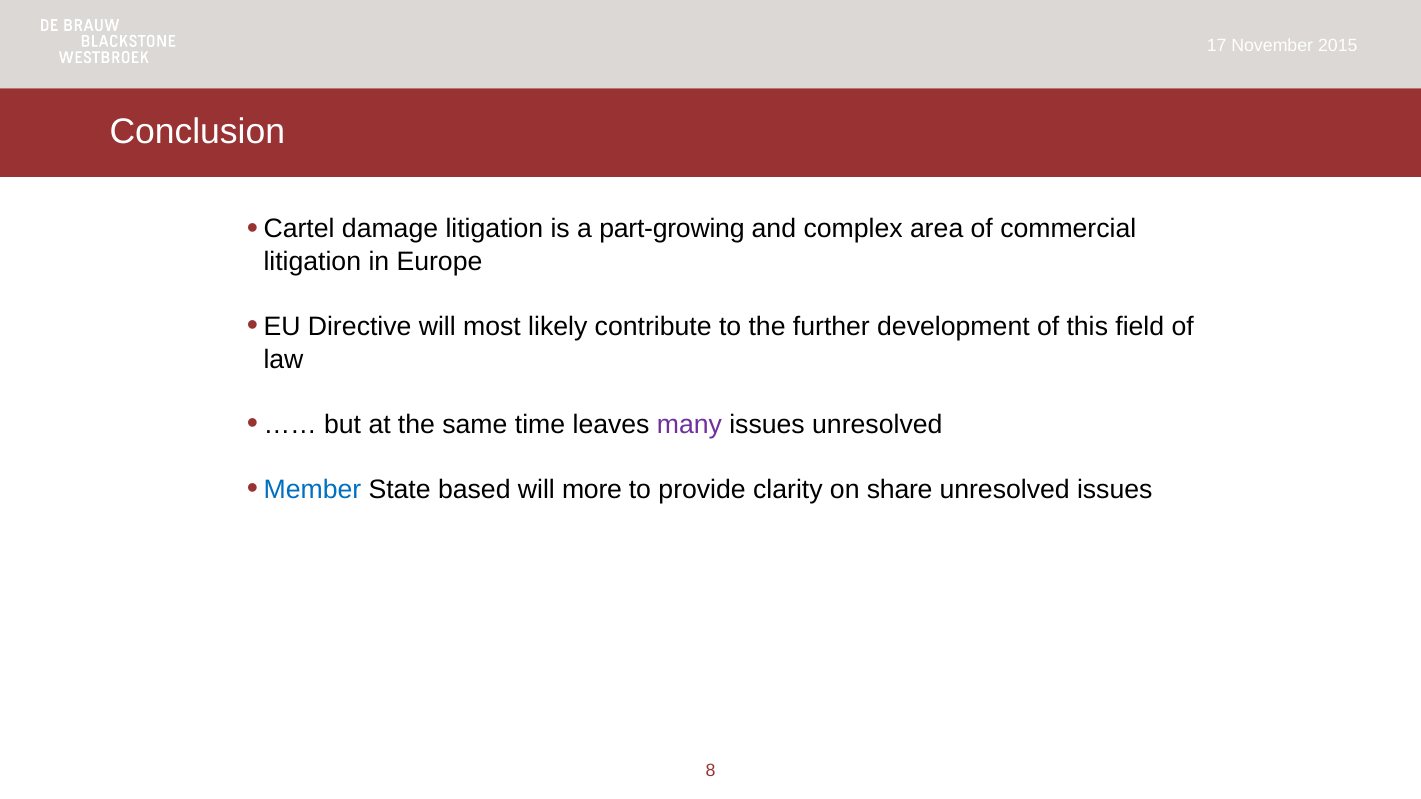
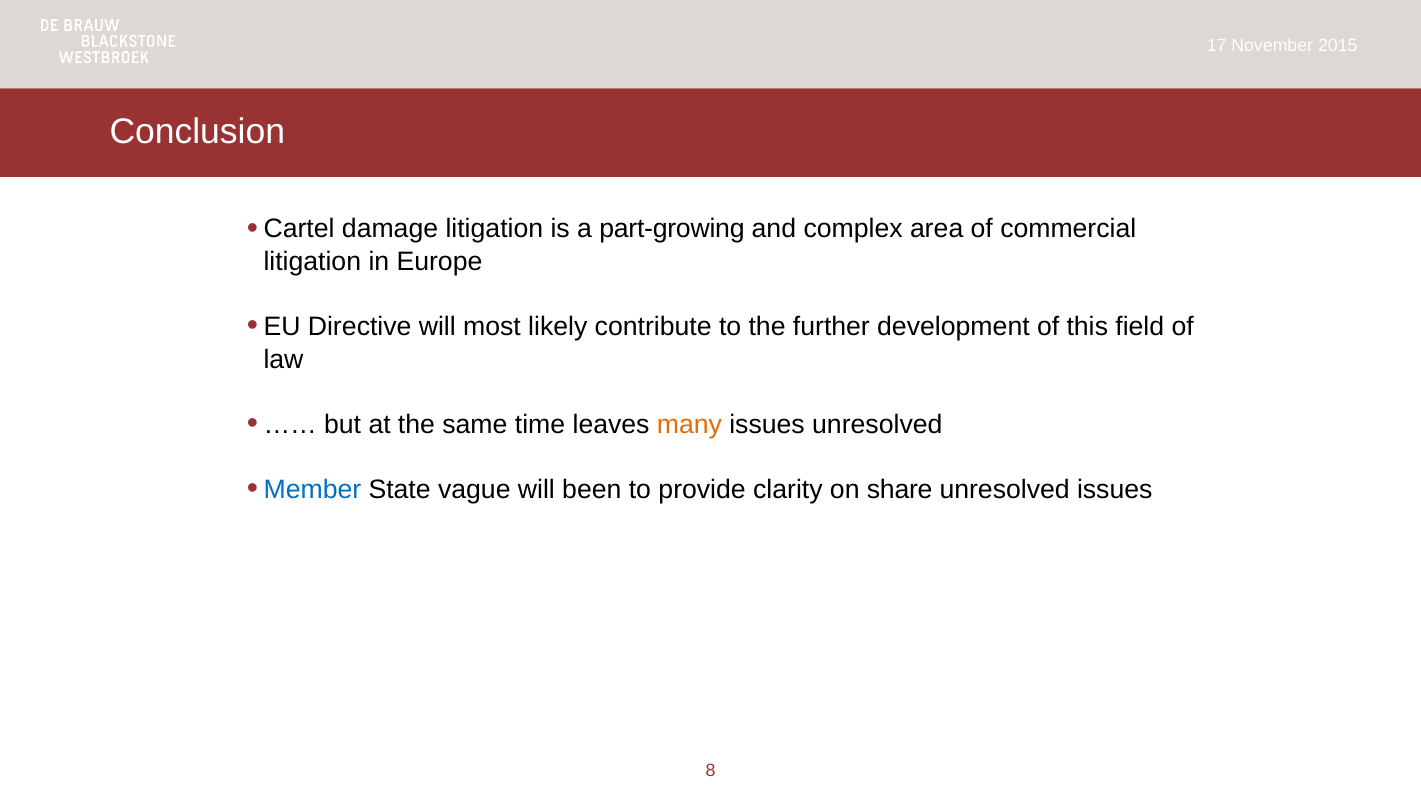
many colour: purple -> orange (689, 425)
based: based -> vague (474, 490)
more: more -> been (592, 490)
